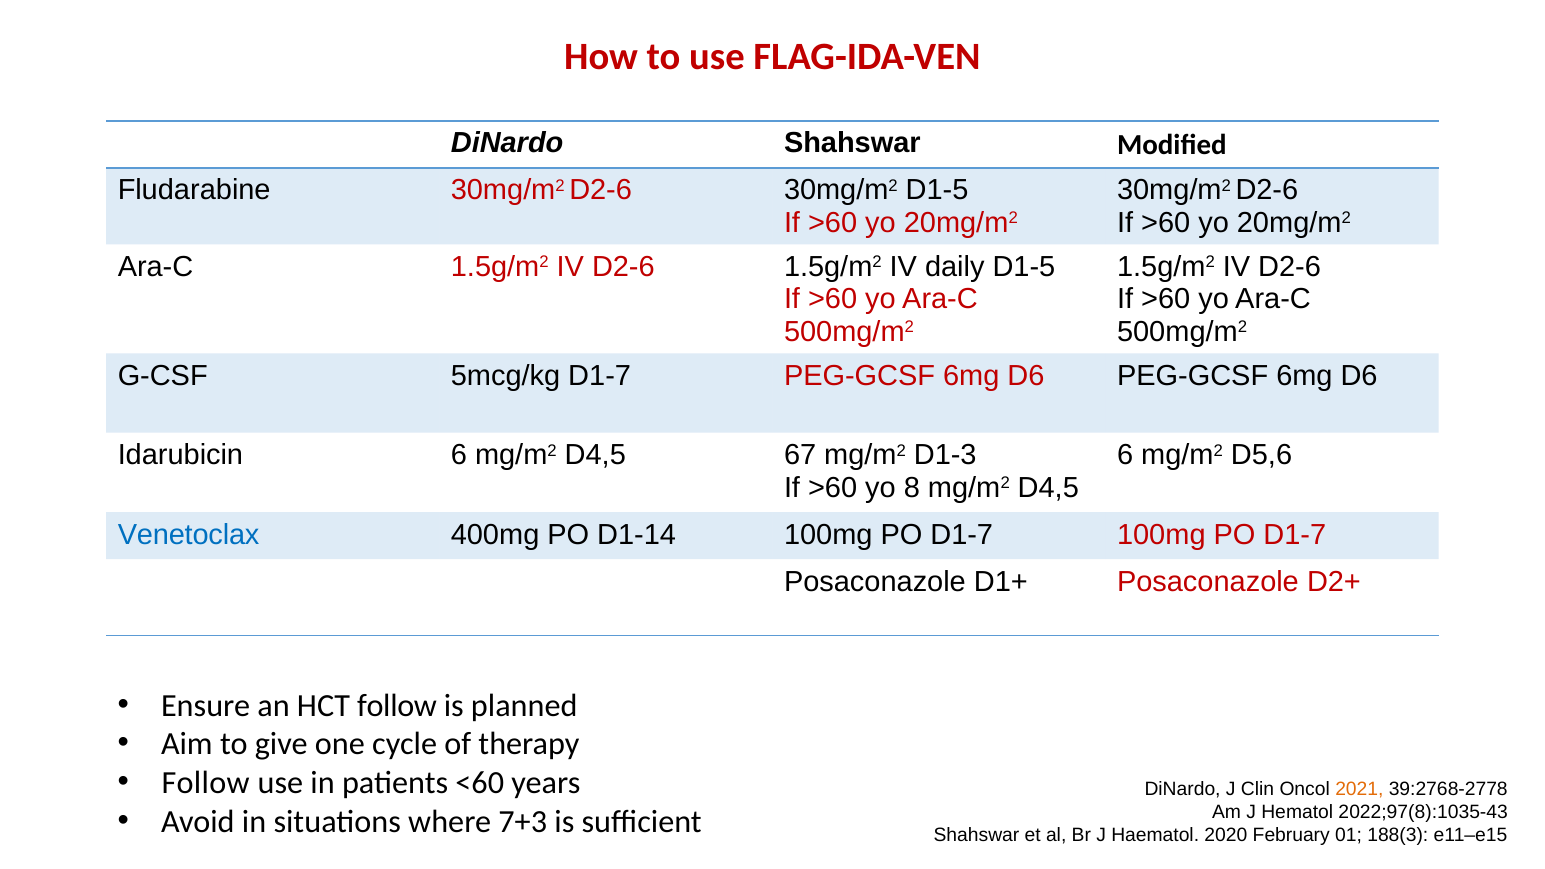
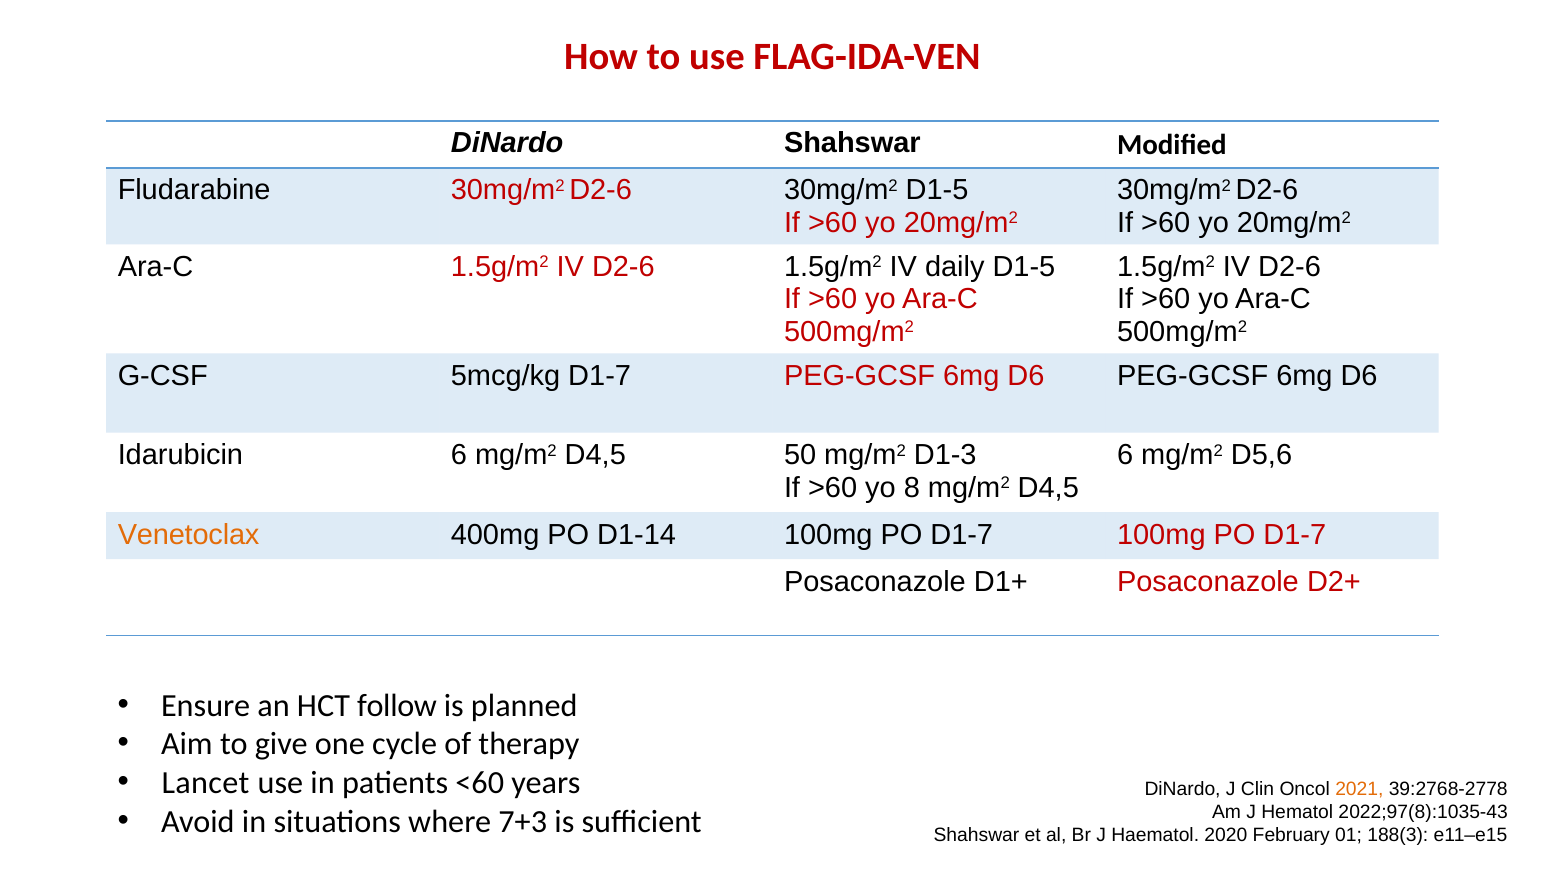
67: 67 -> 50 (800, 455)
Venetoclax colour: blue -> orange (189, 535)
Follow: Follow -> Lancet (206, 783)
